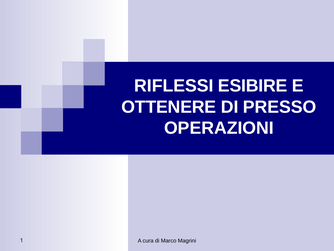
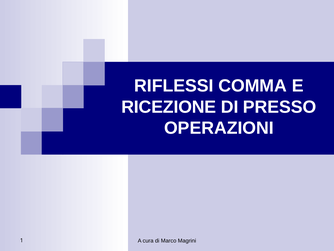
ESIBIRE: ESIBIRE -> COMMA (253, 86)
OTTENERE: OTTENERE -> RICEZIONE (169, 107)
